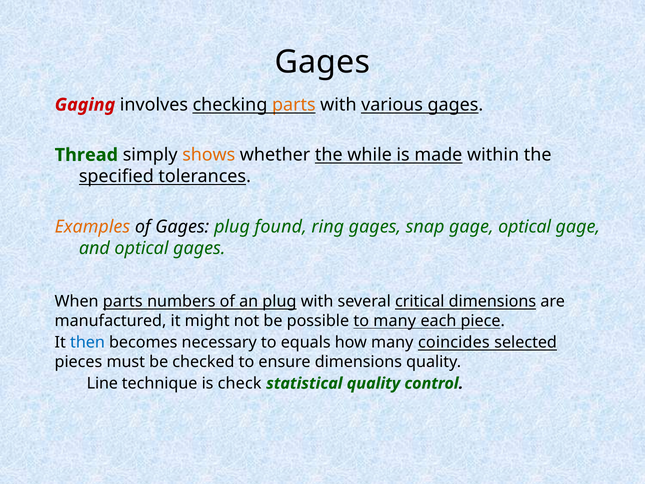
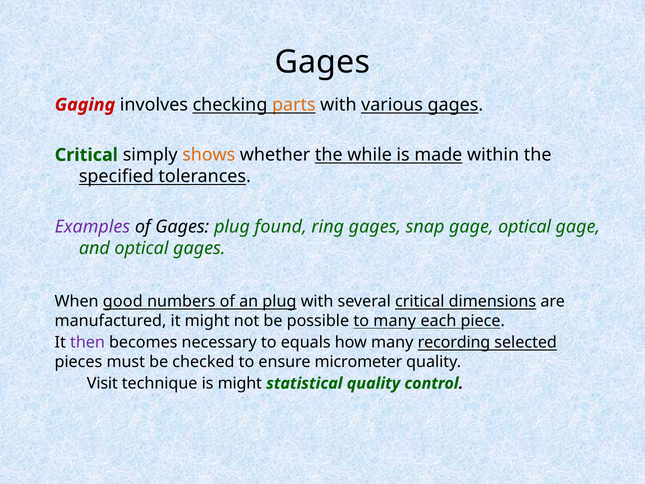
Thread: Thread -> Critical (86, 155)
Examples colour: orange -> purple (92, 227)
When parts: parts -> good (123, 302)
then colour: blue -> purple (88, 342)
coincides: coincides -> recording (454, 342)
ensure dimensions: dimensions -> micrometer (358, 362)
Line: Line -> Visit (102, 383)
is check: check -> might (240, 383)
